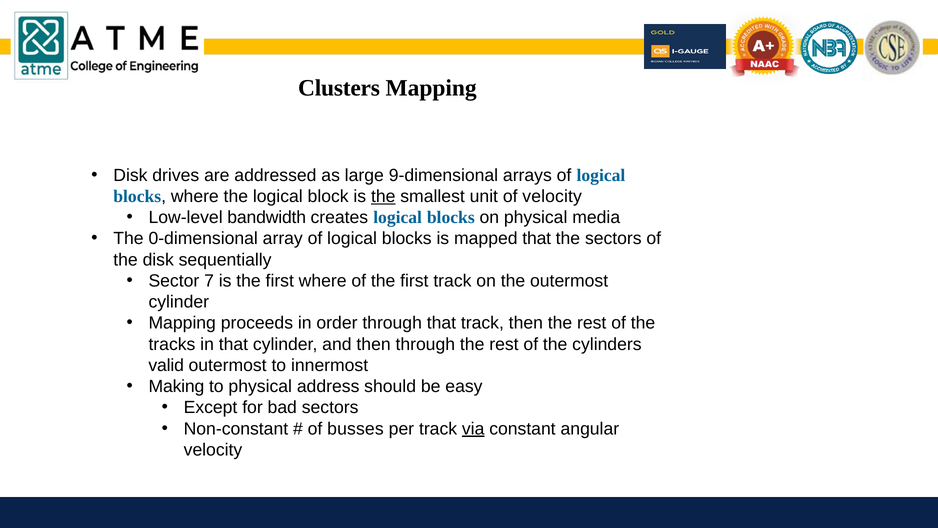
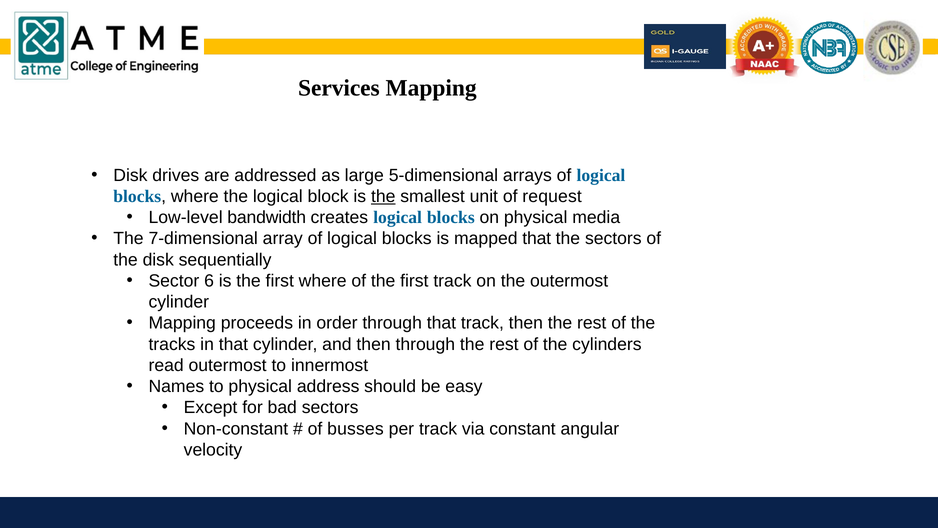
Clusters: Clusters -> Services (339, 88)
9-dimensional: 9-dimensional -> 5-dimensional (443, 175)
of velocity: velocity -> request (552, 196)
0-dimensional: 0-dimensional -> 7-dimensional (203, 238)
7: 7 -> 6 (209, 281)
valid: valid -> read (166, 365)
Making: Making -> Names (176, 386)
via underline: present -> none (473, 428)
